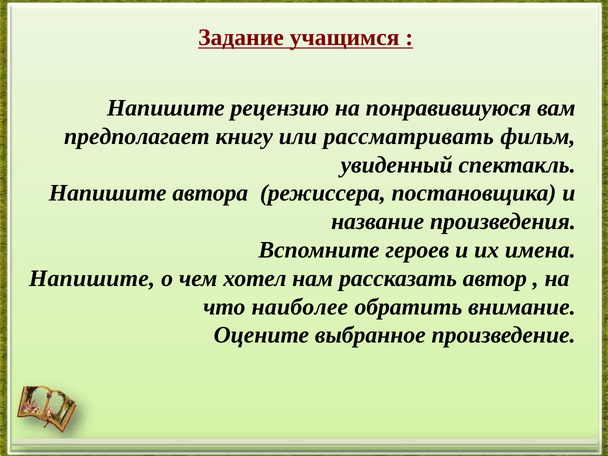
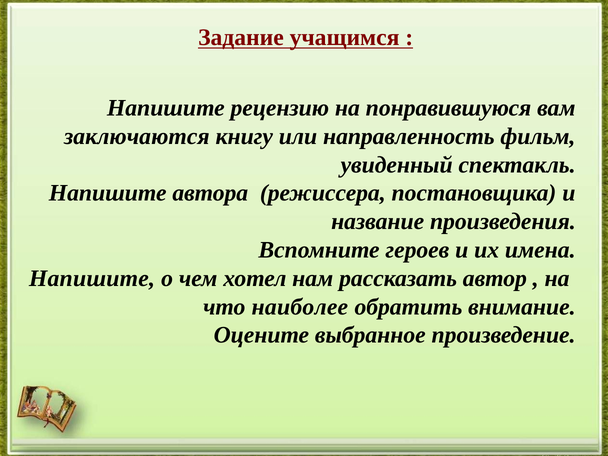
предполагает: предполагает -> заключаются (137, 136)
рассматривать: рассматривать -> направленность (409, 136)
